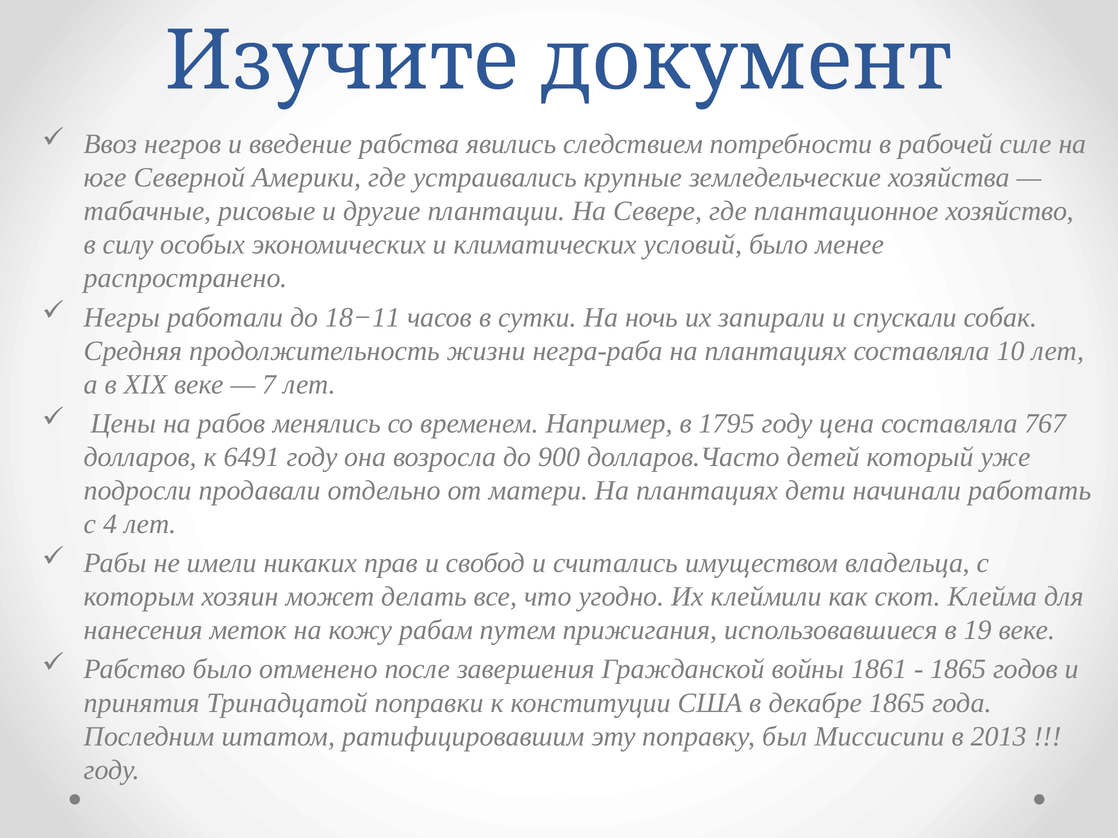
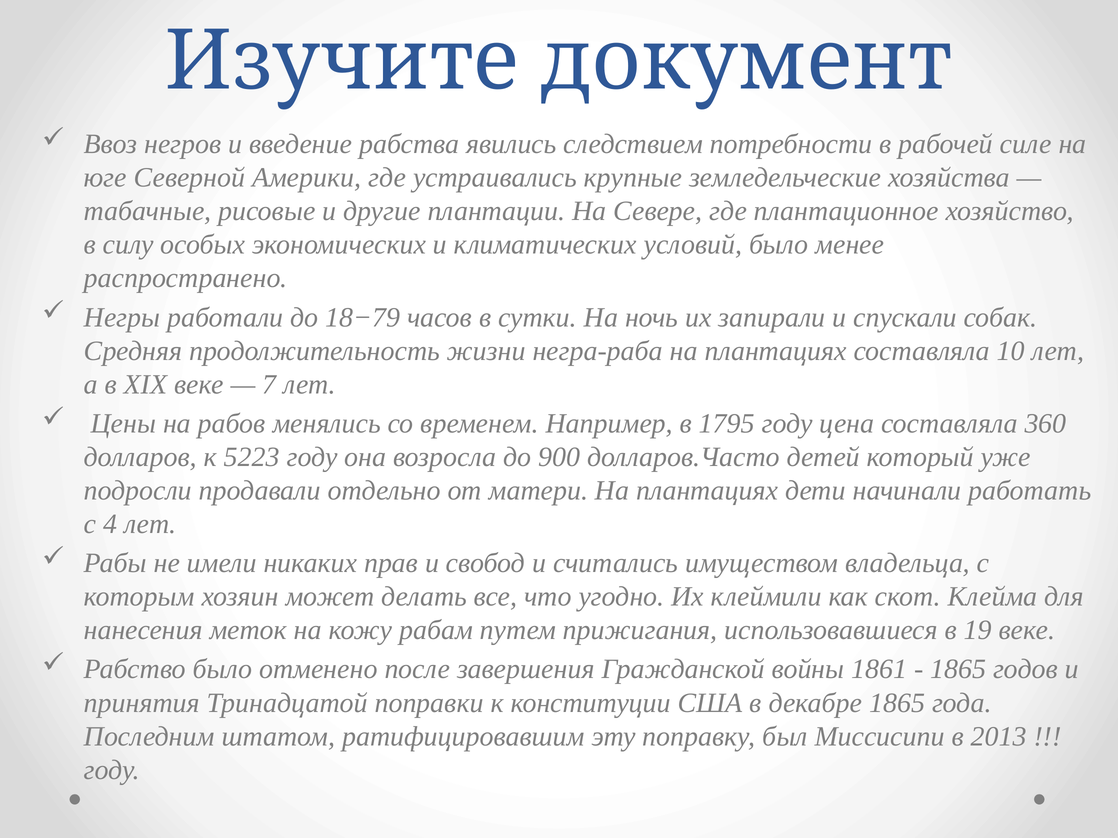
18−11: 18−11 -> 18−79 (363, 318)
767: 767 -> 360 (1045, 424)
6491: 6491 -> 5223 (252, 457)
